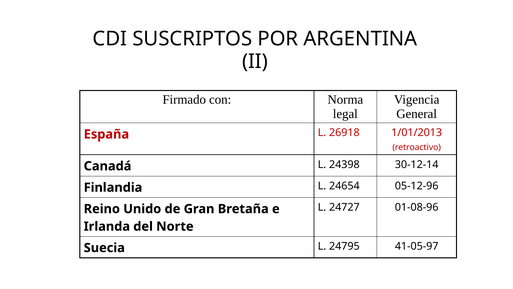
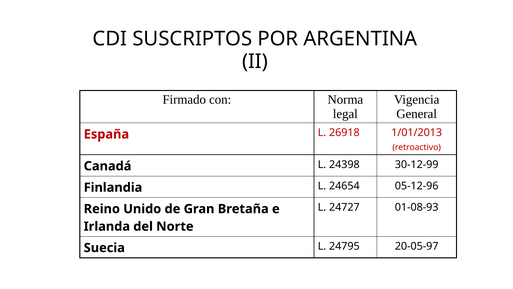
30-12-14: 30-12-14 -> 30-12-99 (417, 164)
01-08-96: 01-08-96 -> 01-08-93 (417, 207)
41-05-97: 41-05-97 -> 20-05-97 (417, 246)
